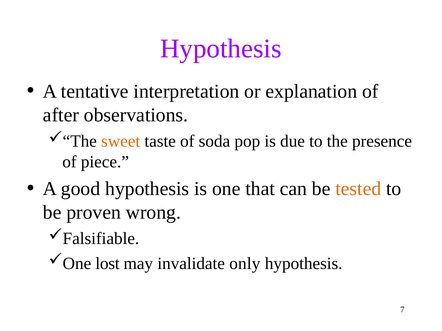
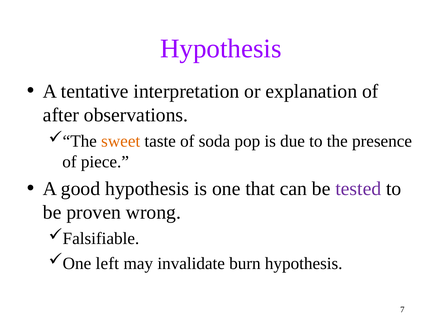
tested colour: orange -> purple (358, 189)
lost: lost -> left (107, 264)
only: only -> burn (245, 264)
